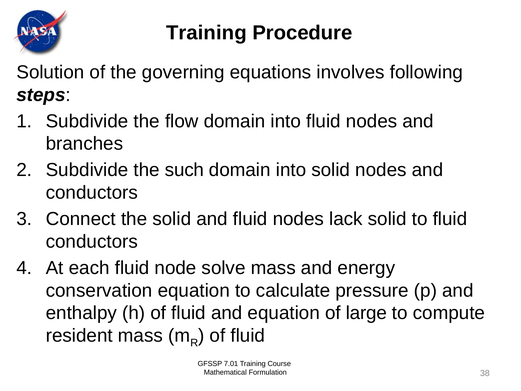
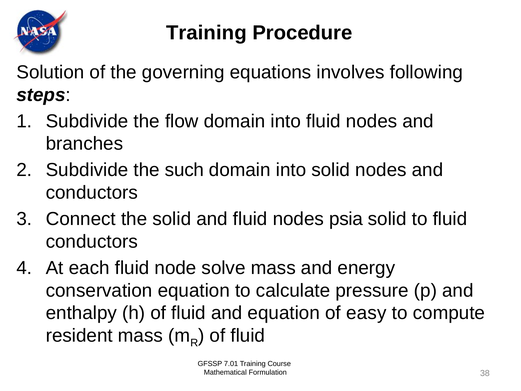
lack: lack -> psia (346, 219)
large: large -> easy (366, 313)
